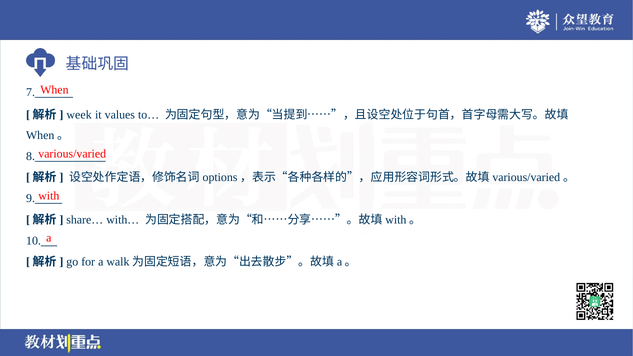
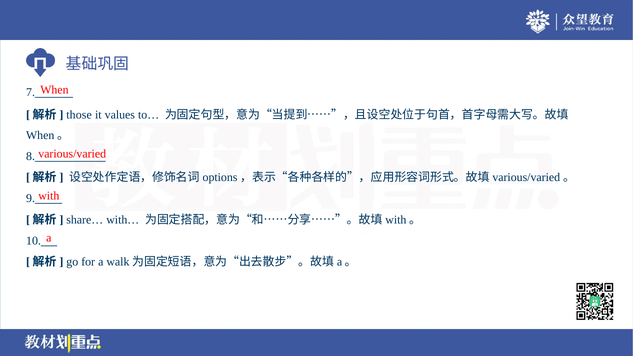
week: week -> those (79, 115)
